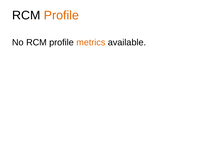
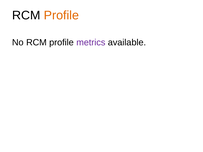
metrics colour: orange -> purple (91, 43)
